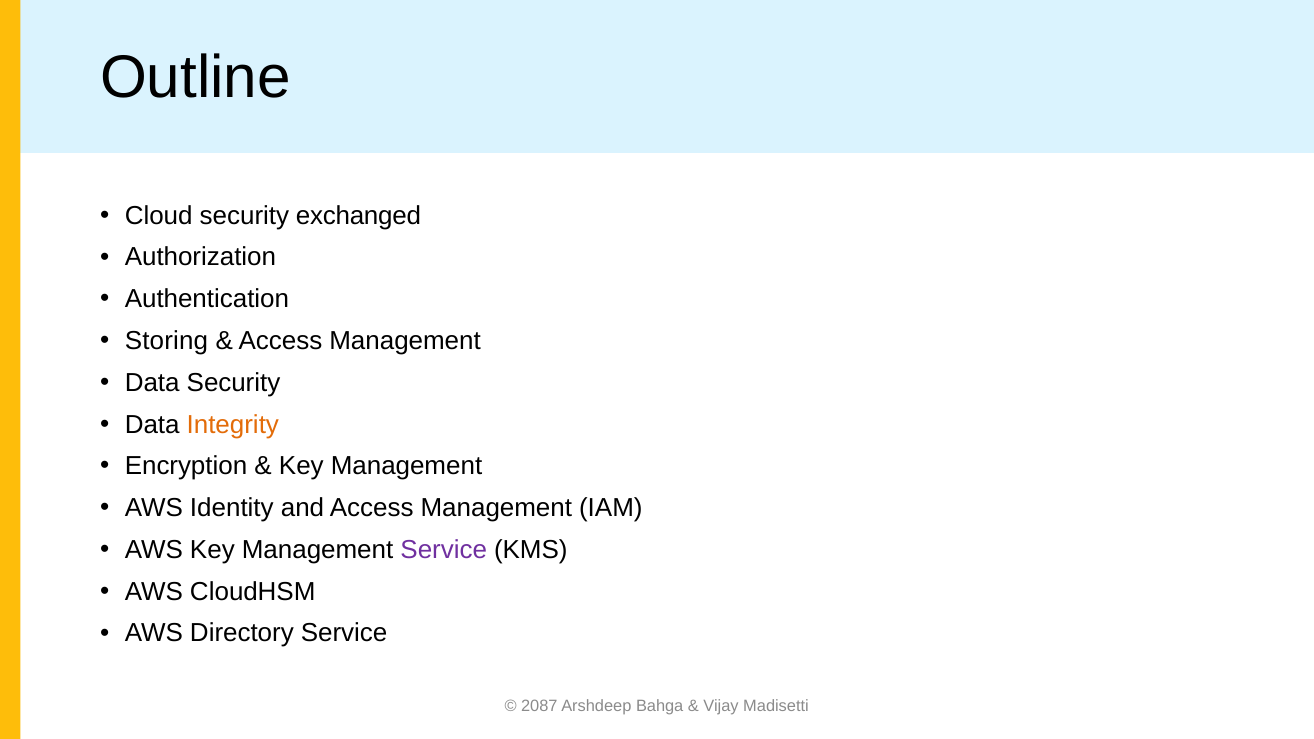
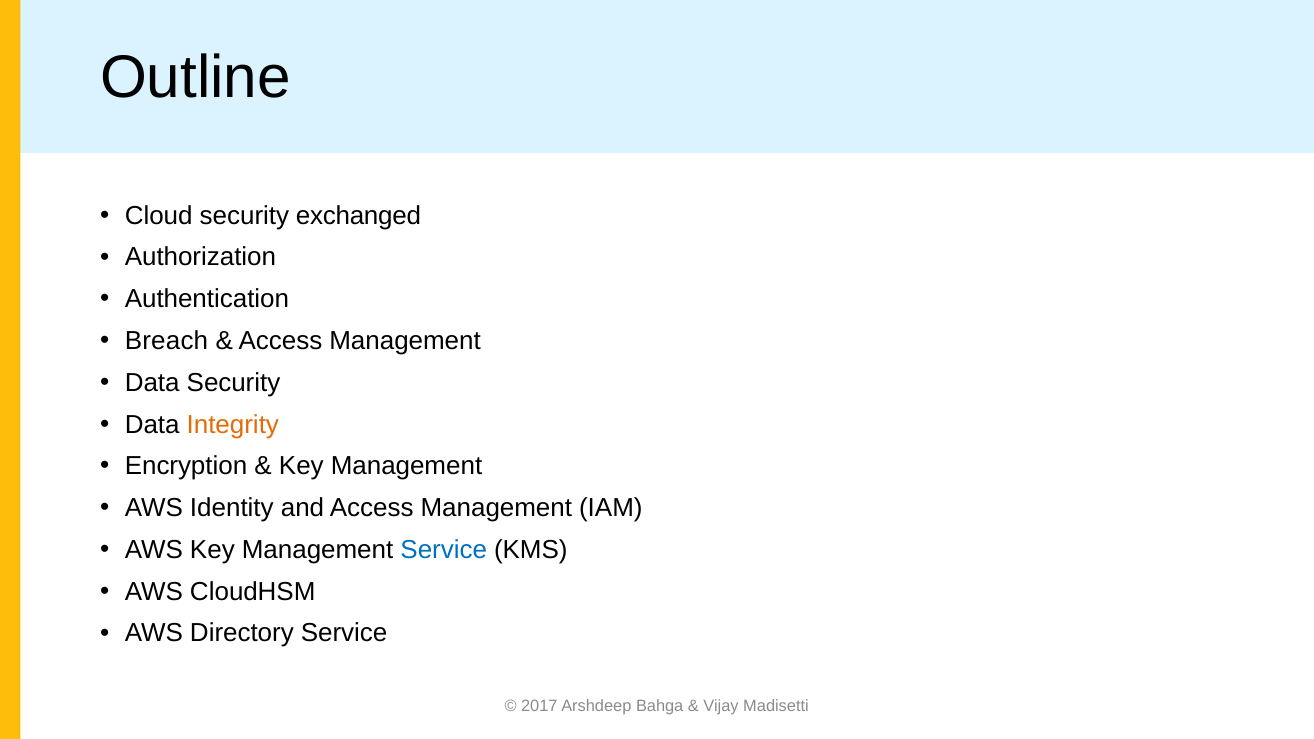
Storing: Storing -> Breach (166, 341)
Service colour: purple -> blue (444, 550)
2087: 2087 -> 2017 (539, 706)
